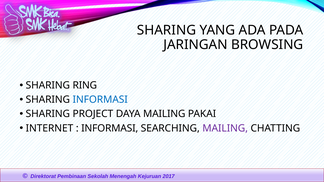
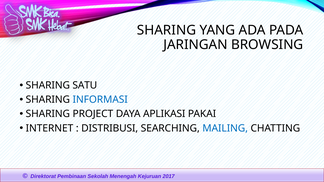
RING: RING -> SATU (85, 85)
DAYA MAILING: MAILING -> APLIKASI (164, 114)
INFORMASI: INFORMASI -> DISTRIBUSI (110, 128)
MAILING colour: purple -> blue (225, 128)
